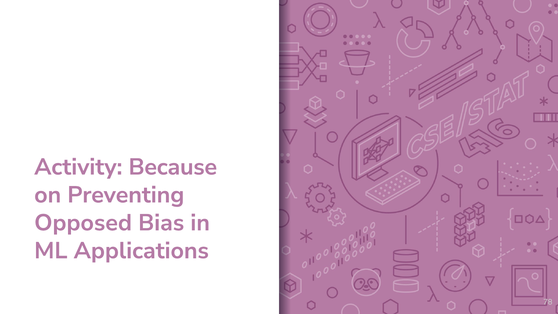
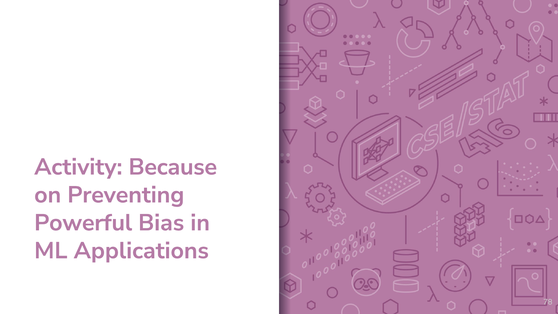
Opposed: Opposed -> Powerful (83, 223)
